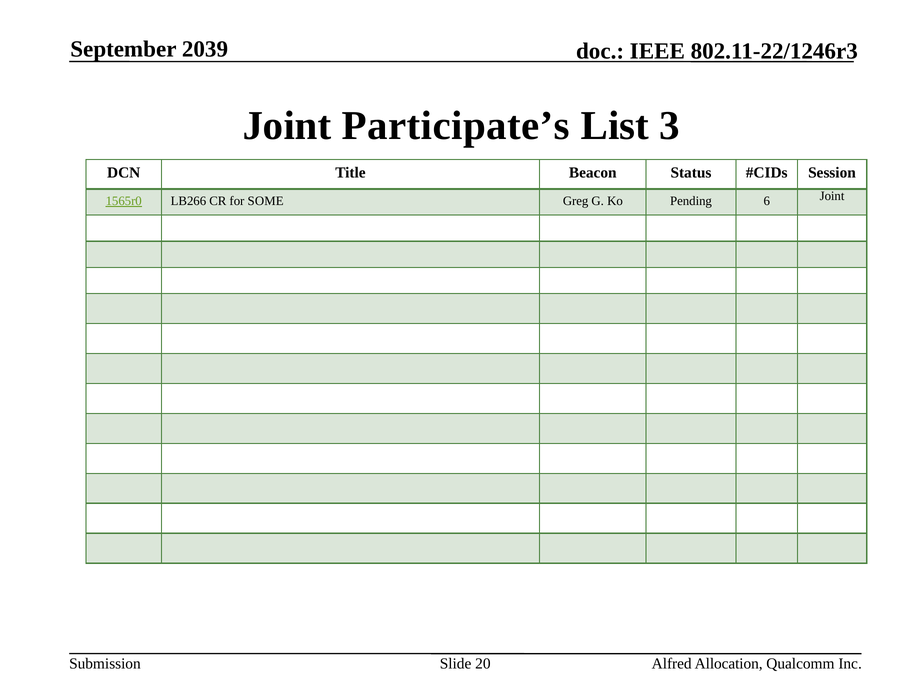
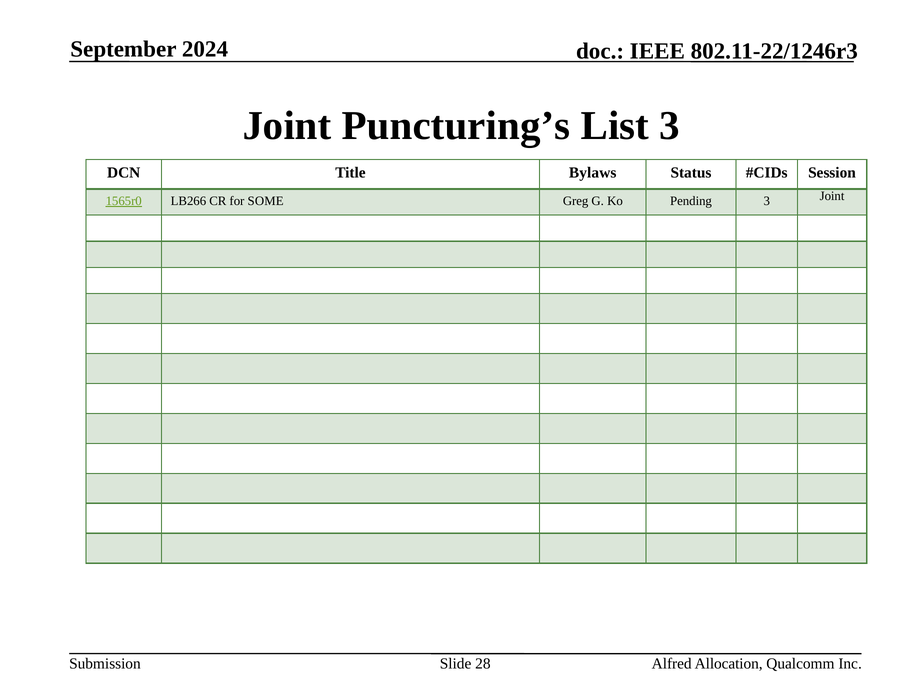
2039: 2039 -> 2024 (205, 49)
Participate’s: Participate’s -> Puncturing’s (456, 126)
Beacon: Beacon -> Bylaws (593, 173)
Pending 6: 6 -> 3 (767, 201)
20: 20 -> 28 (483, 664)
